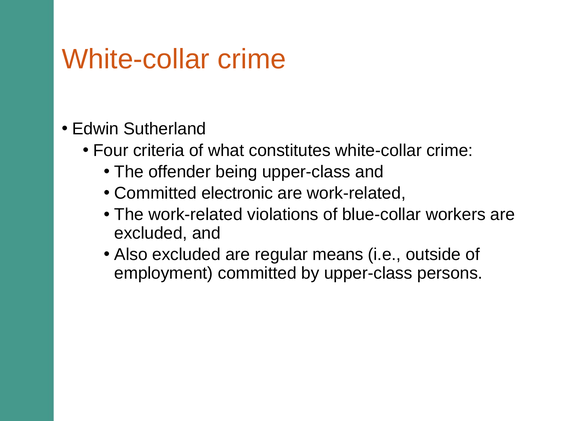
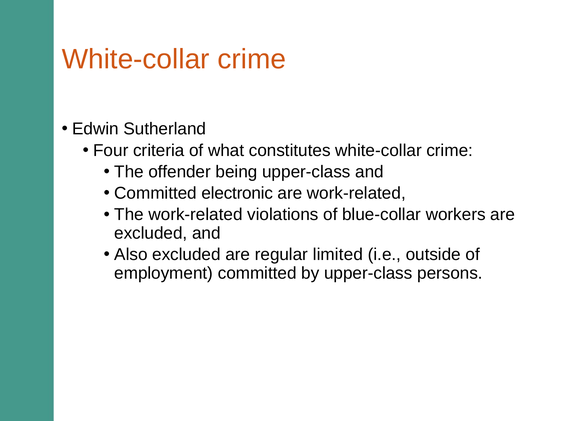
means: means -> limited (338, 254)
